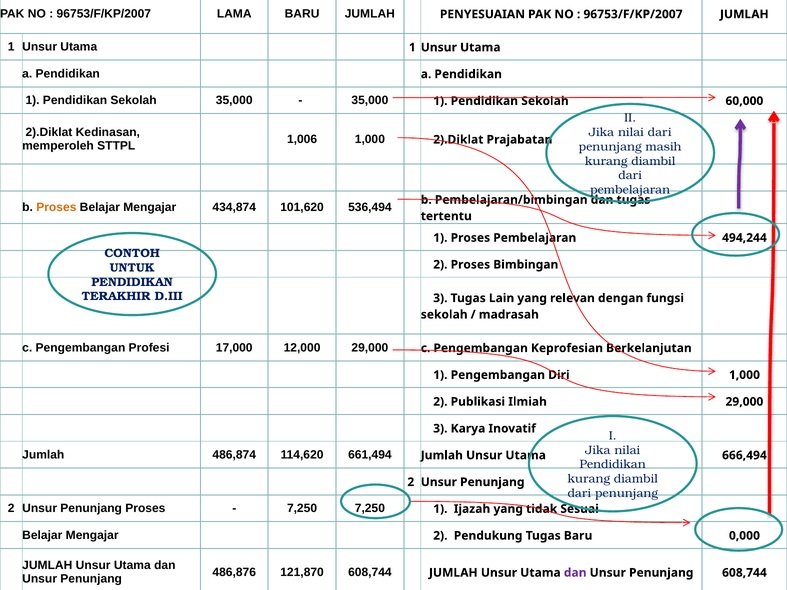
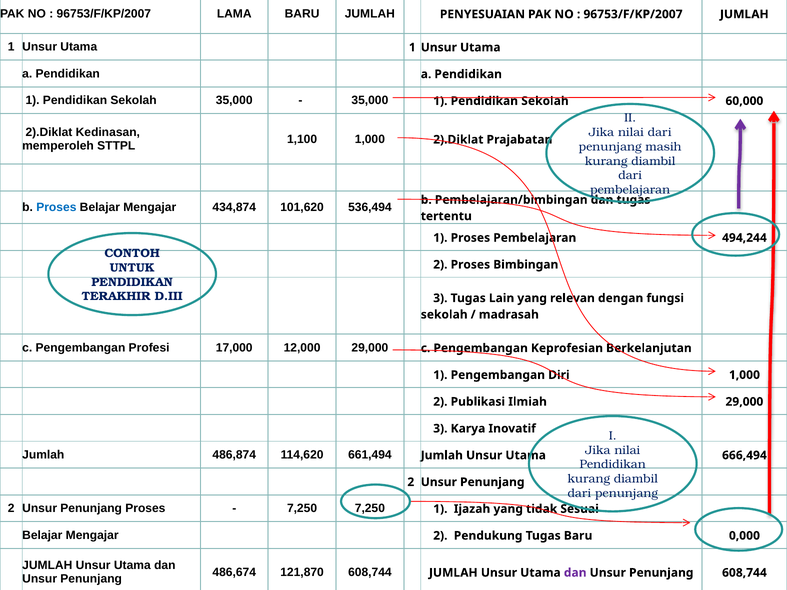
1,006: 1,006 -> 1,100 (302, 139)
Proses colour: orange -> blue (56, 208)
486,876: 486,876 -> 486,674 (234, 572)
